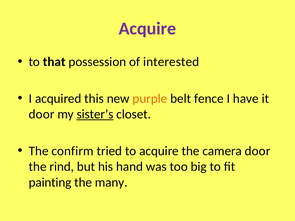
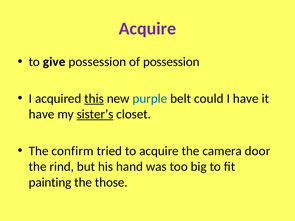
that: that -> give (54, 62)
of interested: interested -> possession (171, 62)
this underline: none -> present (94, 99)
purple colour: orange -> blue (150, 99)
fence: fence -> could (209, 99)
door: door -> have (42, 114)
many: many -> those (111, 183)
